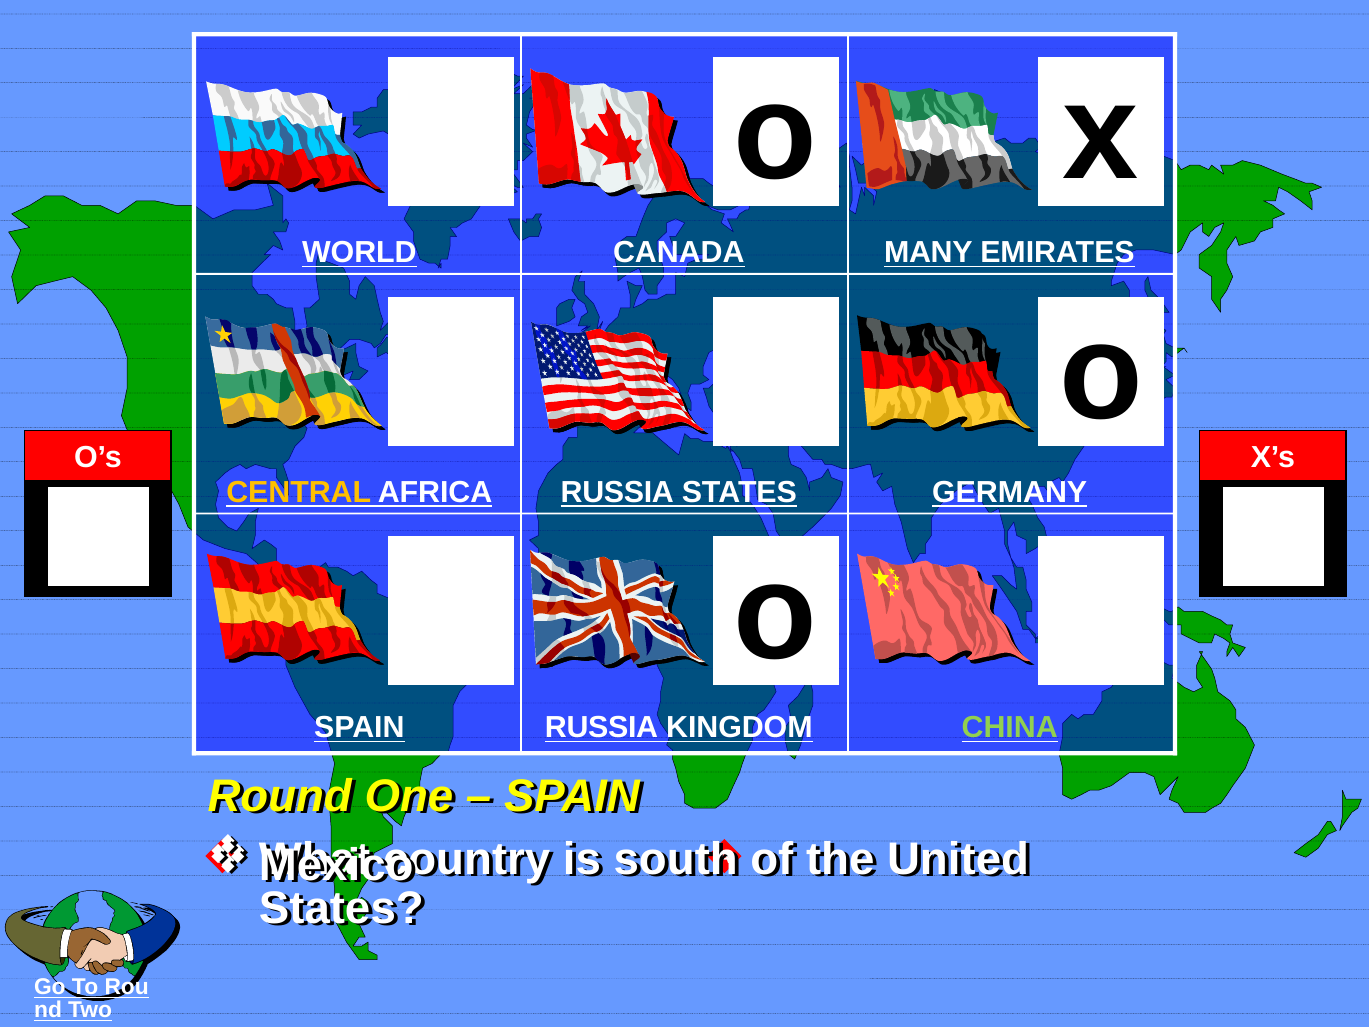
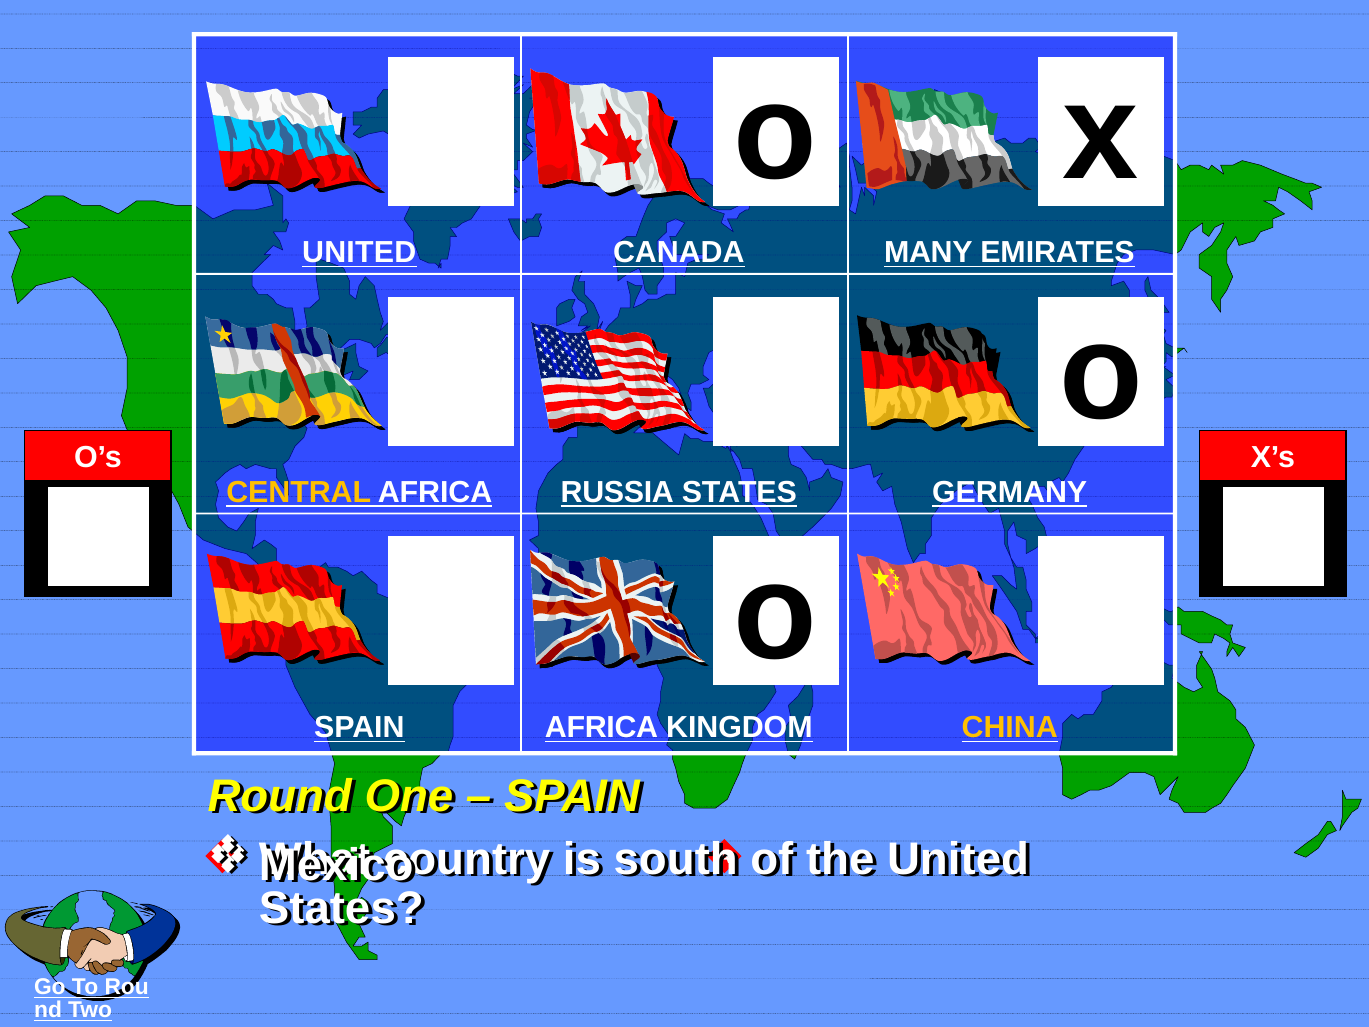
WORLD: WORLD -> UNITED (359, 253)
SPAIN RUSSIA: RUSSIA -> AFRICA (601, 728)
CHINA colour: light green -> yellow (1010, 728)
